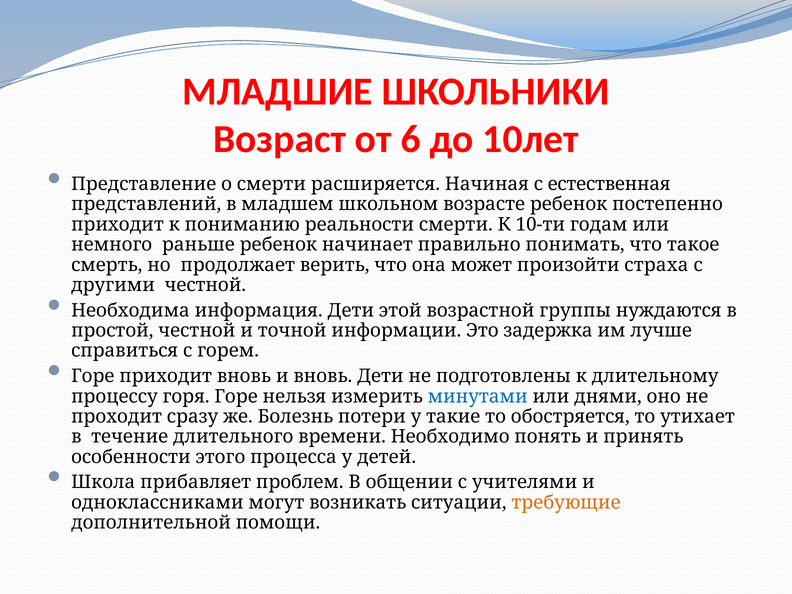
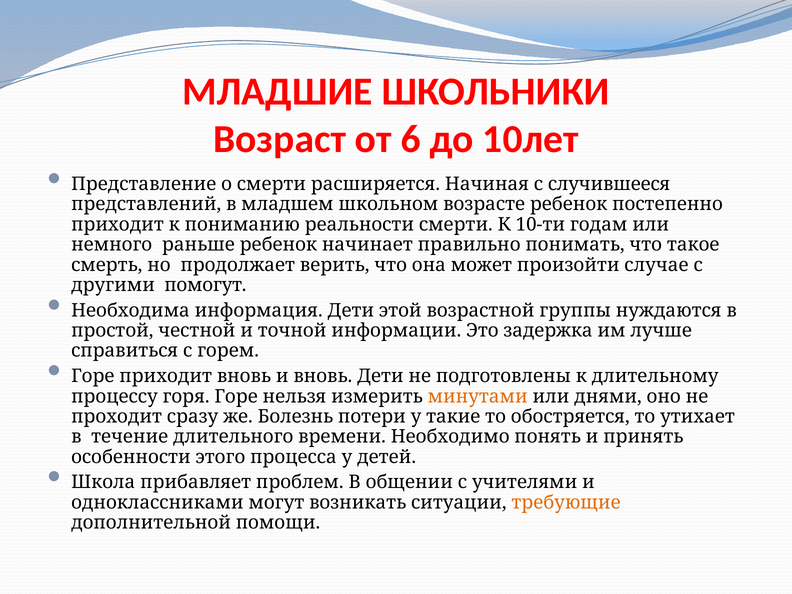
естественная: естественная -> случившееся (609, 184)
страха: страха -> случае (656, 265)
другими честной: честной -> помогут (205, 285)
минутами colour: blue -> orange (478, 396)
